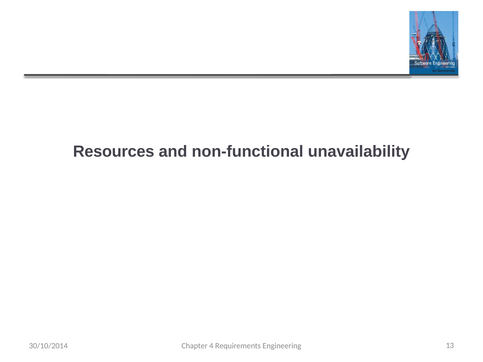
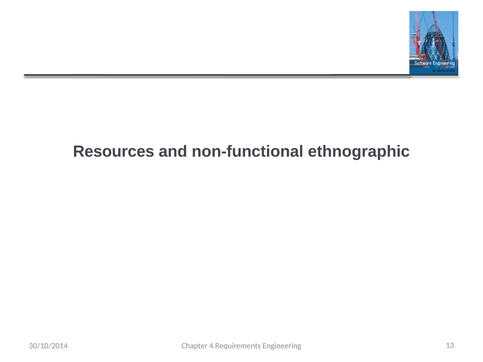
unavailability: unavailability -> ethnographic (359, 152)
